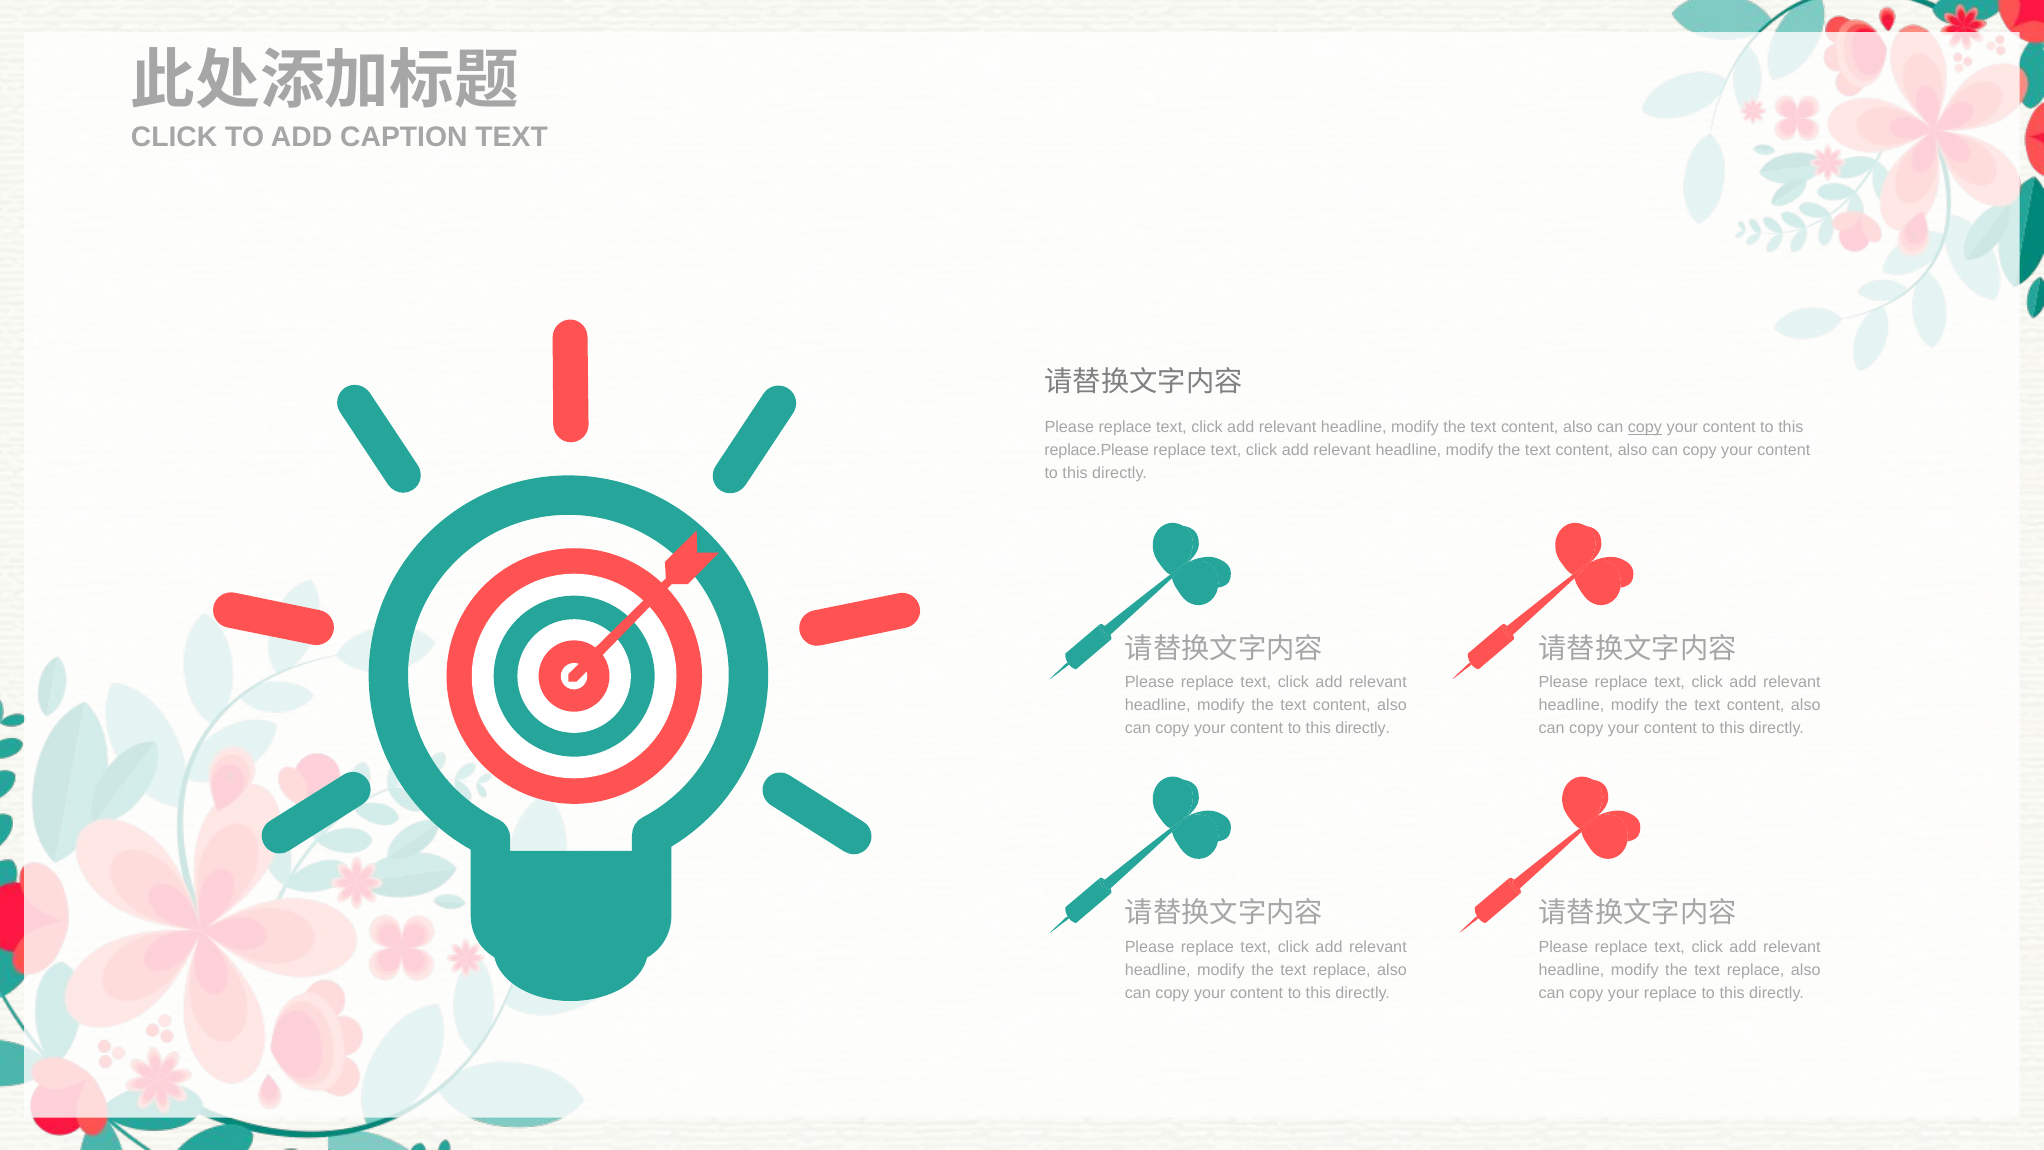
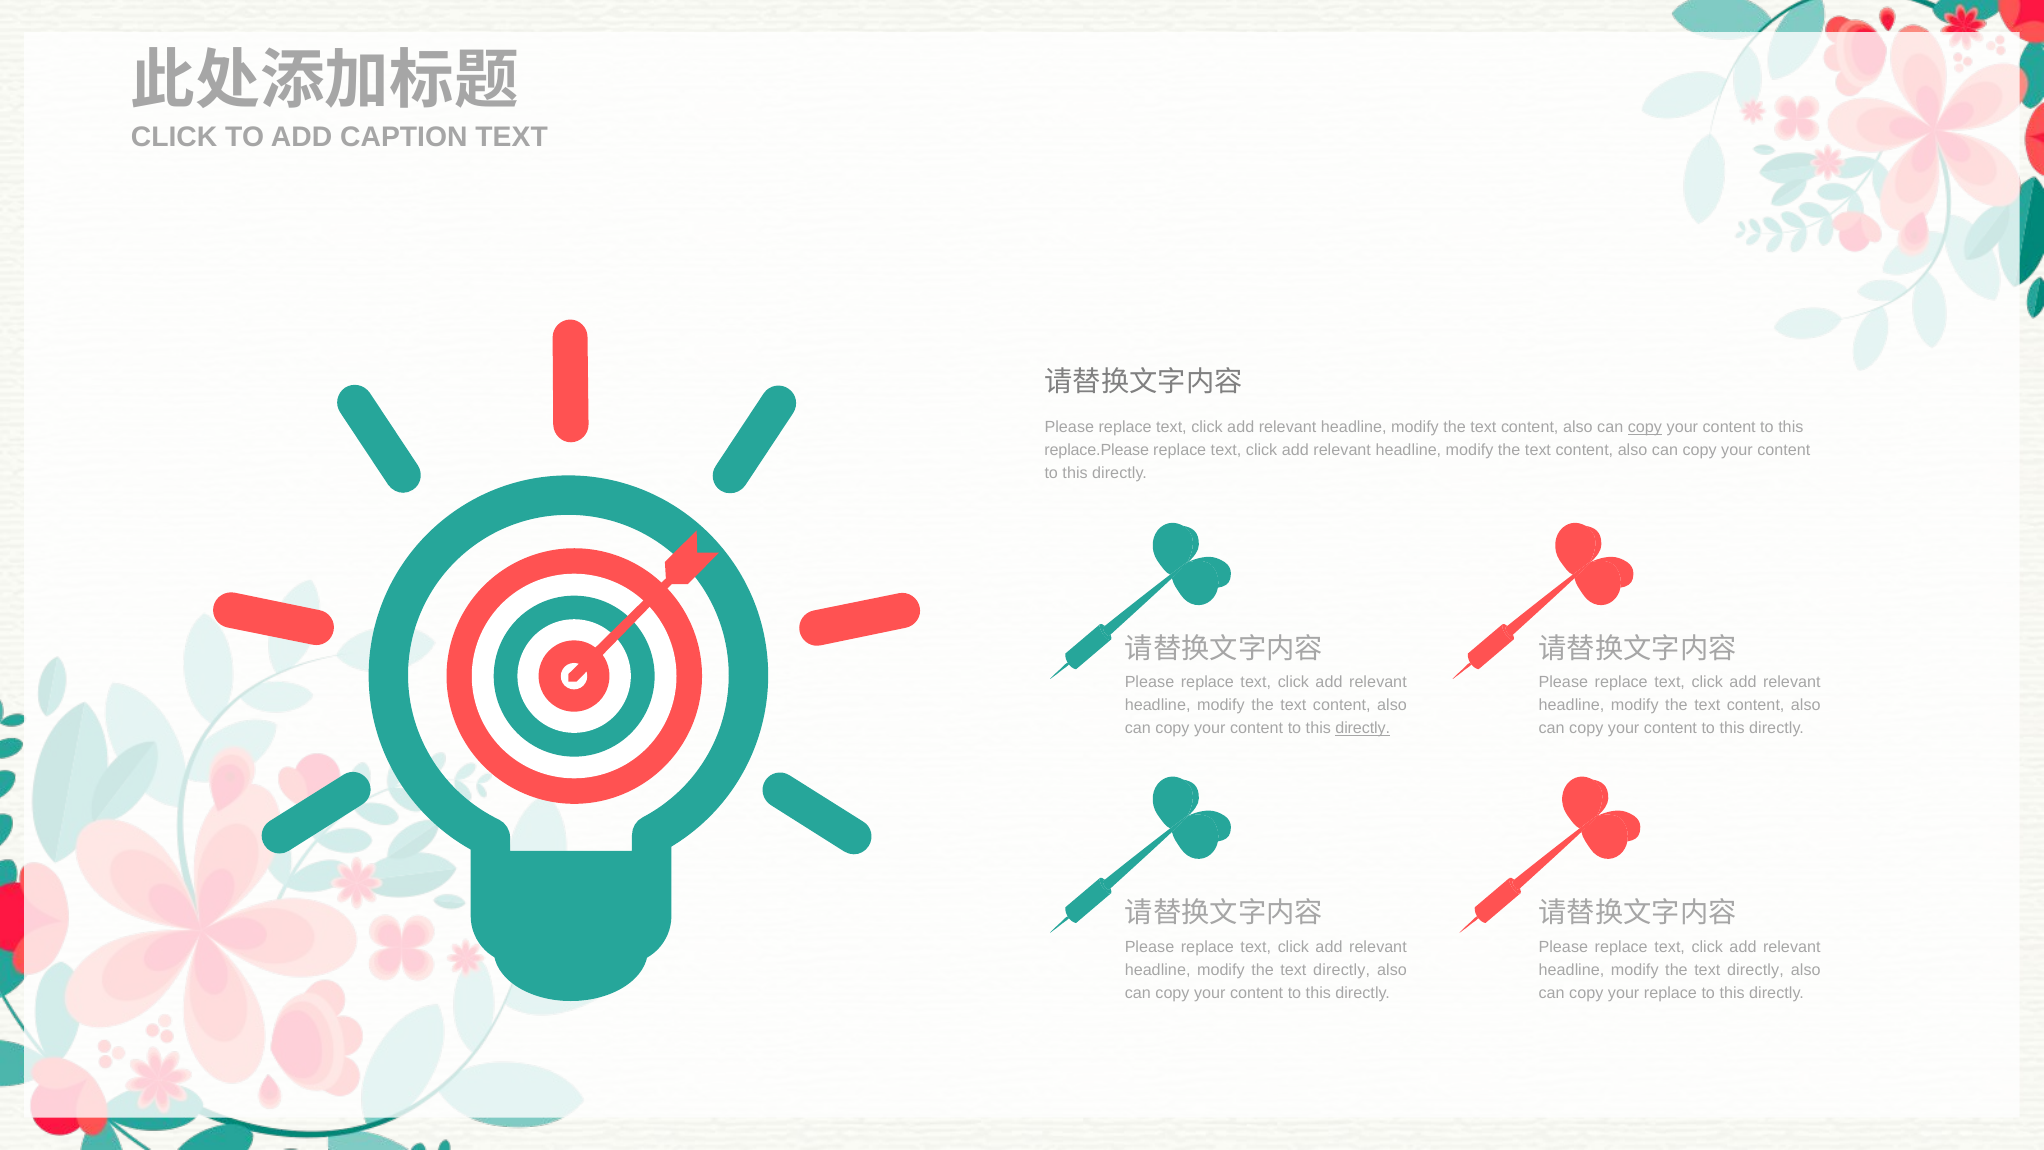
directly underline: none -> present (1363, 728)
replace: replace -> directly (1342, 970)
replace: replace -> directly (1755, 970)
